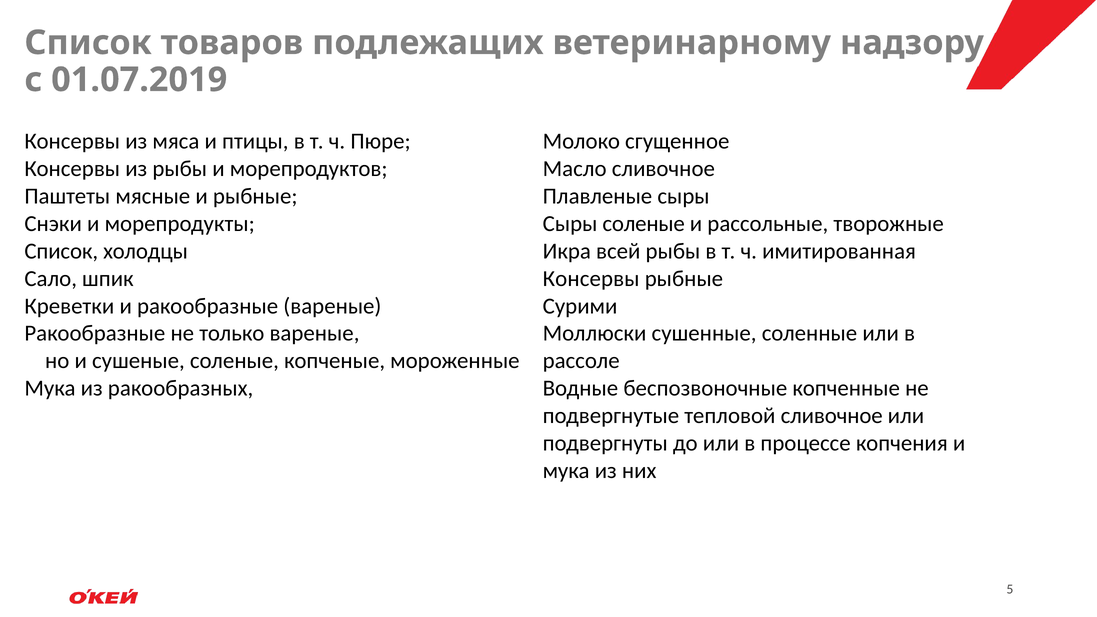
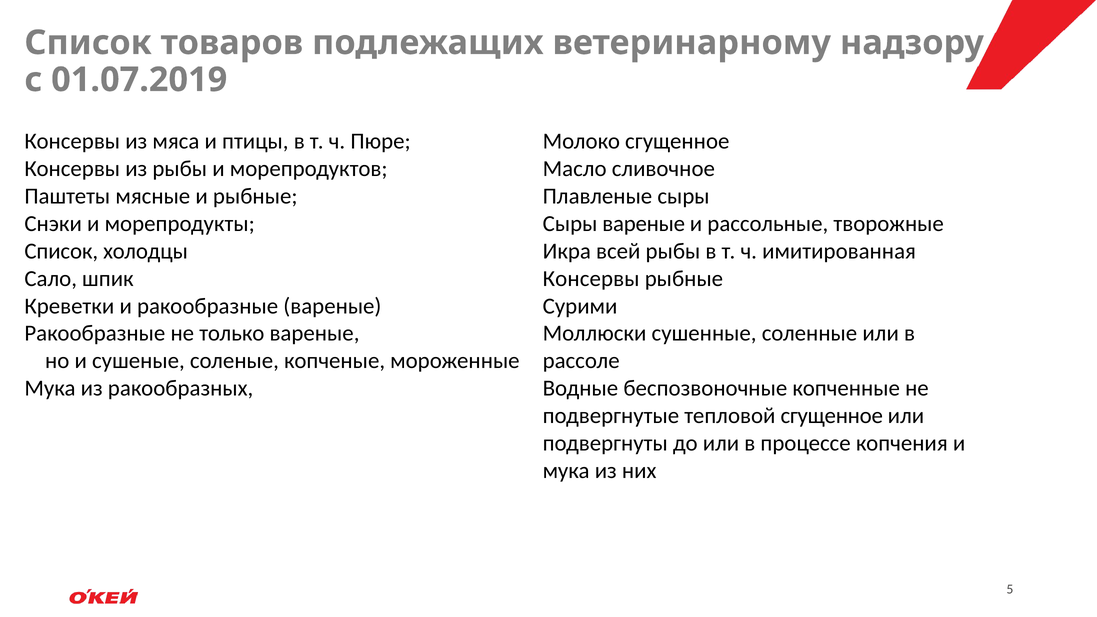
Сыры соленые: соленые -> вареные (644, 224)
тепловой сливочное: сливочное -> сгущенное (832, 416)
